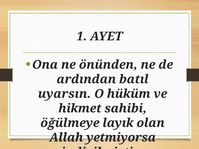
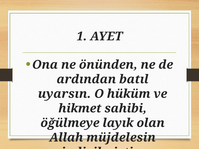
yetmiyorsa: yetmiyorsa -> müjdelesin (121, 138)
